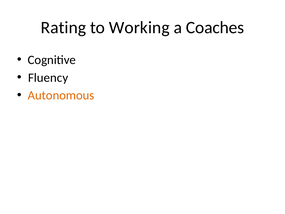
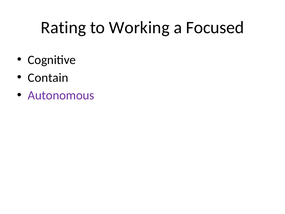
Coaches: Coaches -> Focused (215, 28)
Fluency: Fluency -> Contain (48, 78)
Autonomous colour: orange -> purple (61, 95)
